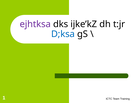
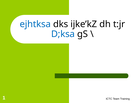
ejhtksa colour: purple -> blue (35, 24)
